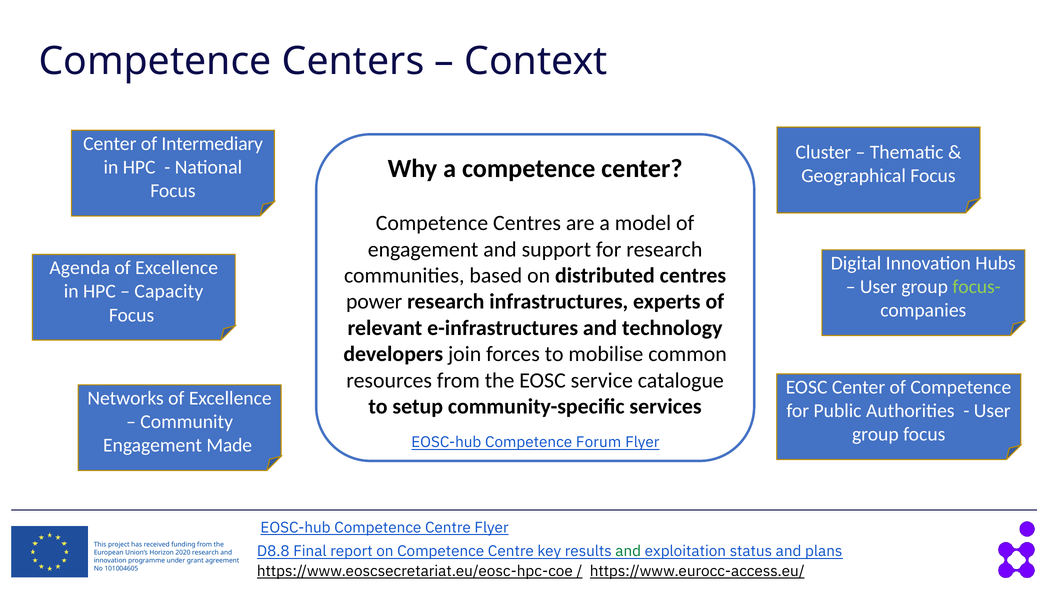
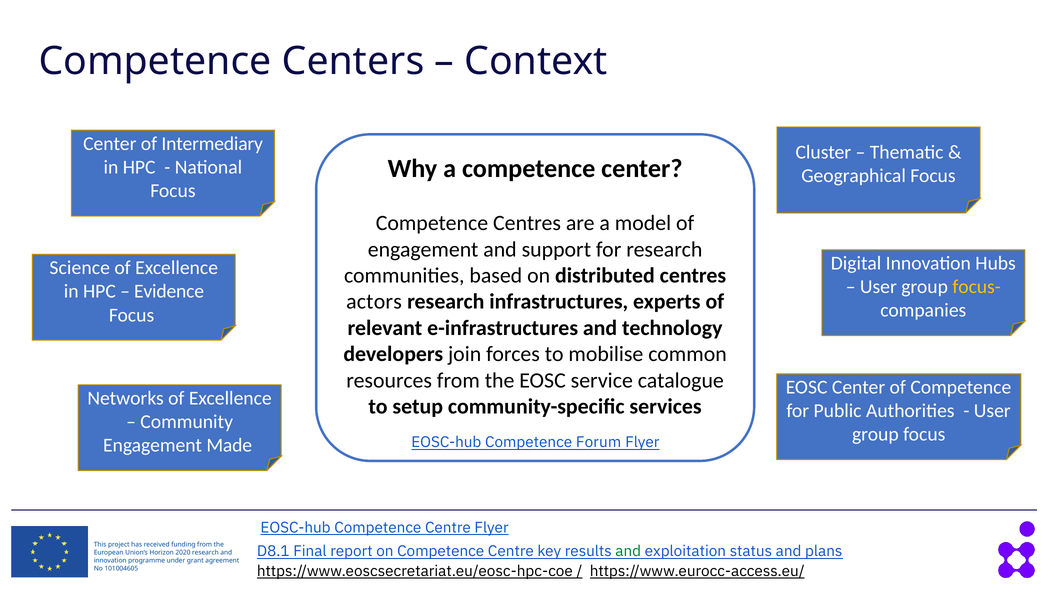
Agenda: Agenda -> Science (80, 268)
focus- colour: light green -> yellow (977, 287)
Capacity: Capacity -> Evidence (169, 291)
power: power -> actors (374, 302)
D8.8: D8.8 -> D8.1 (273, 551)
